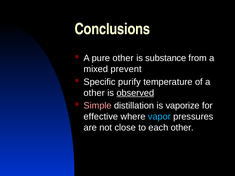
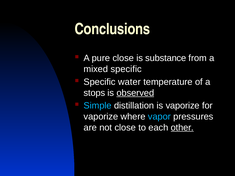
pure other: other -> close (123, 58)
mixed prevent: prevent -> specific (126, 69)
purify: purify -> water (129, 82)
other: other -> stops (94, 93)
Simple colour: pink -> light blue (98, 106)
effective: effective -> vaporize (101, 117)
other underline: none -> present (182, 128)
